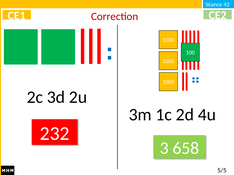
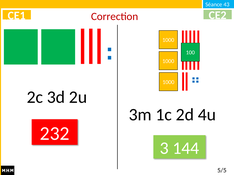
658: 658 -> 144 (186, 148)
